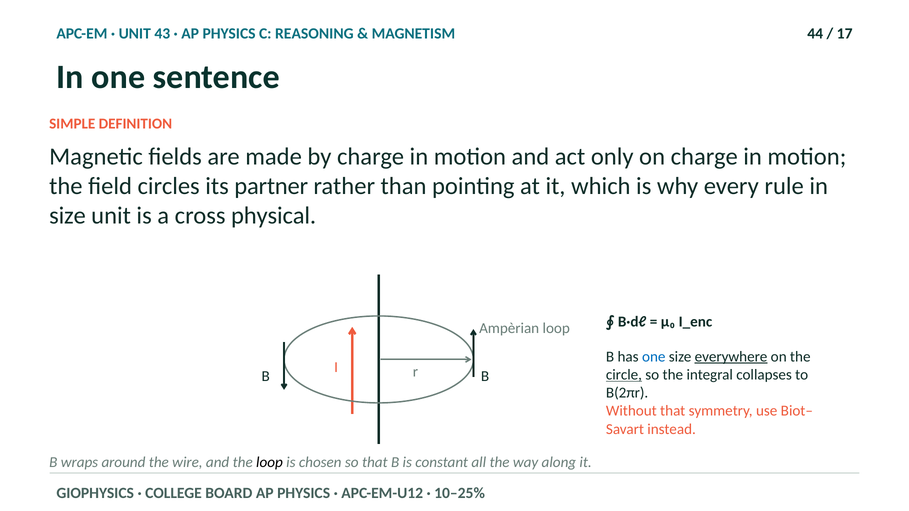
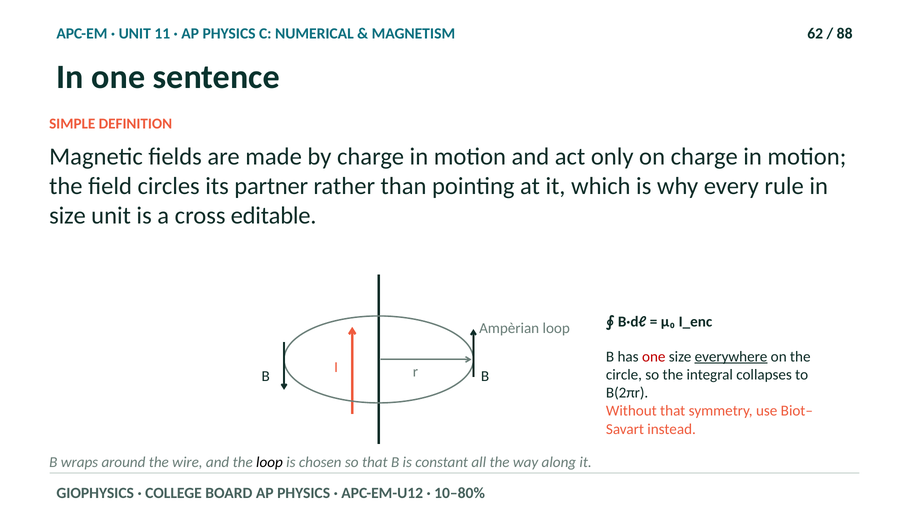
43: 43 -> 11 (162, 34)
REASONING: REASONING -> NUMERICAL (314, 34)
44: 44 -> 62 (815, 34)
17: 17 -> 88 (845, 34)
physical: physical -> editable (274, 216)
one colour: blue -> red (654, 357)
circle underline: present -> none (624, 375)
10–25%: 10–25% -> 10–80% (460, 493)
